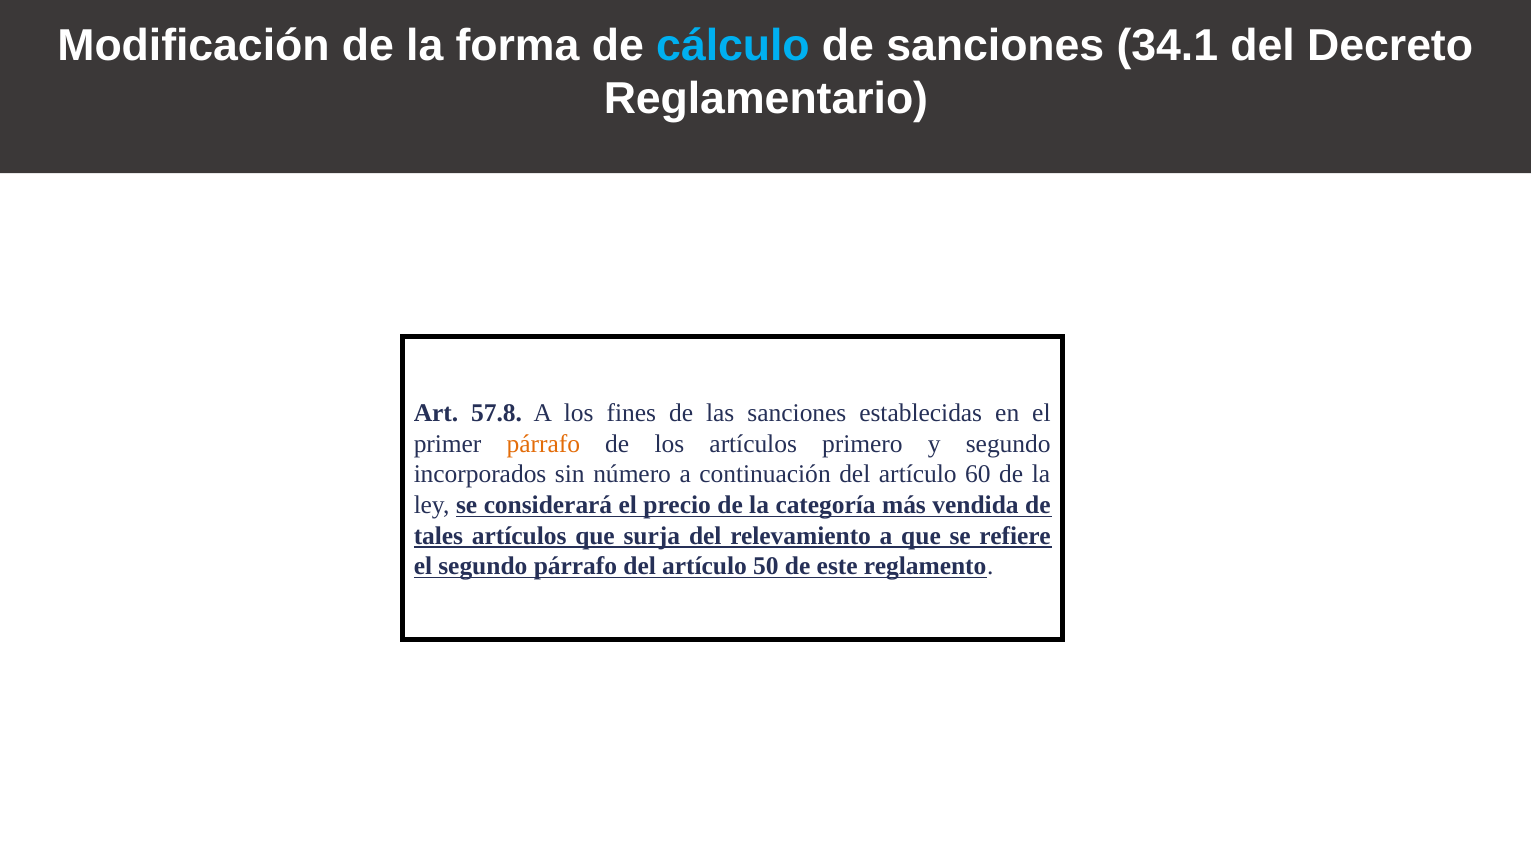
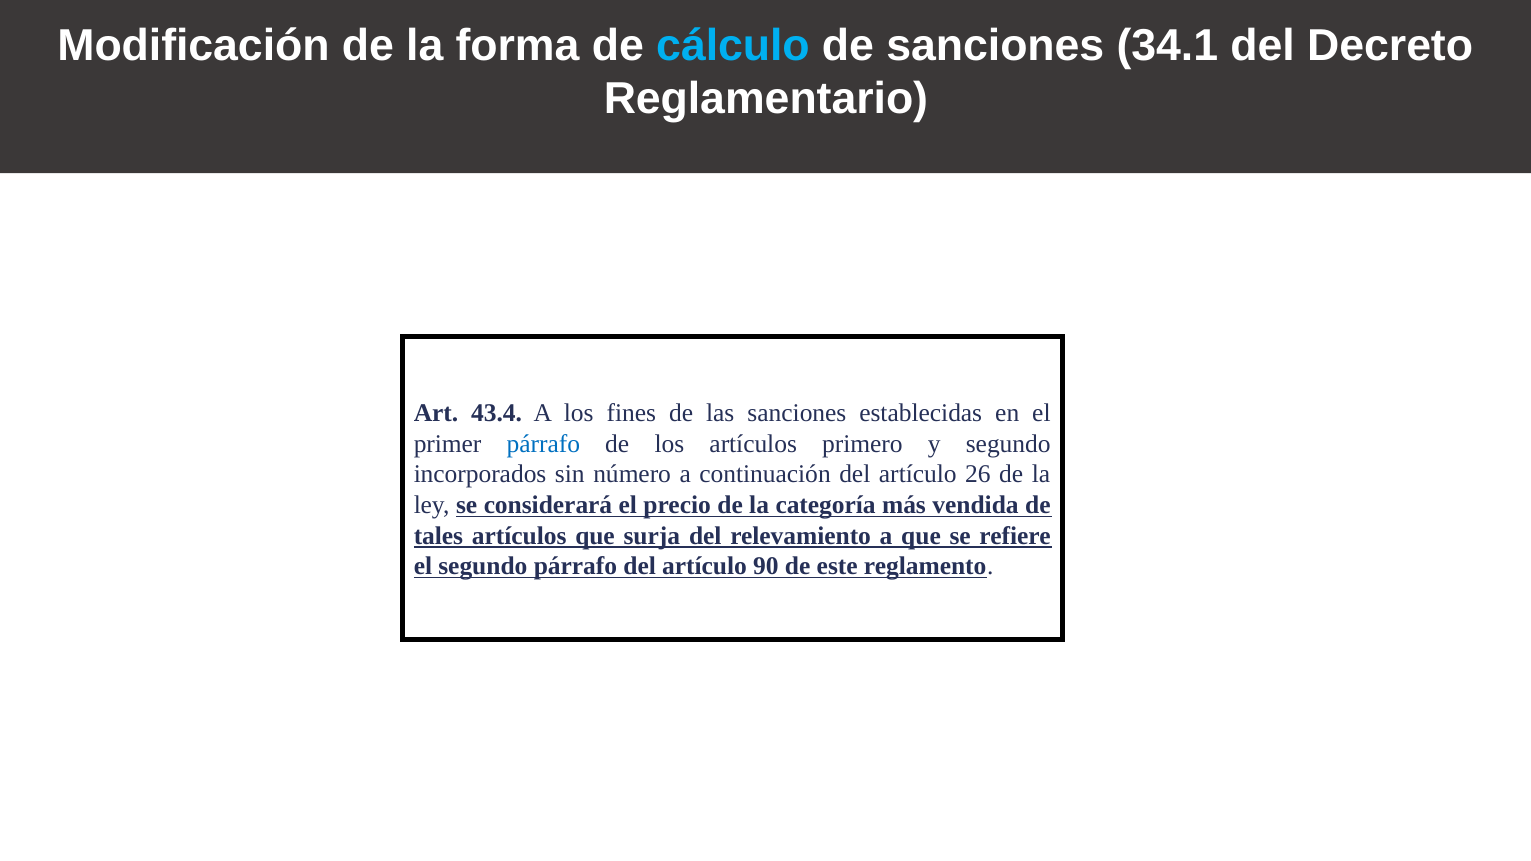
57.8: 57.8 -> 43.4 (497, 413)
párrafo colour: orange -> blue (543, 444)
60: 60 -> 26 (978, 475)
50: 50 -> 90 (766, 566)
